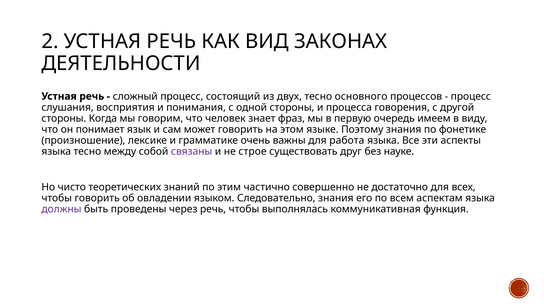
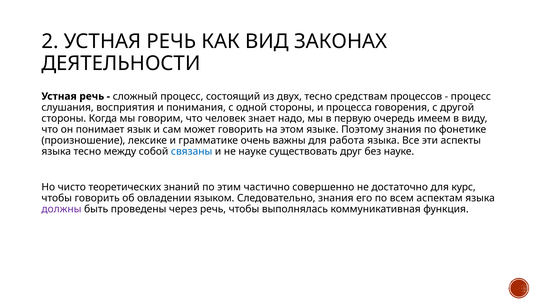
основного: основного -> средствам (361, 96)
фраз: фраз -> надо (291, 118)
связаны colour: purple -> blue (192, 151)
не строе: строе -> науке (253, 151)
всех: всех -> курс (464, 187)
